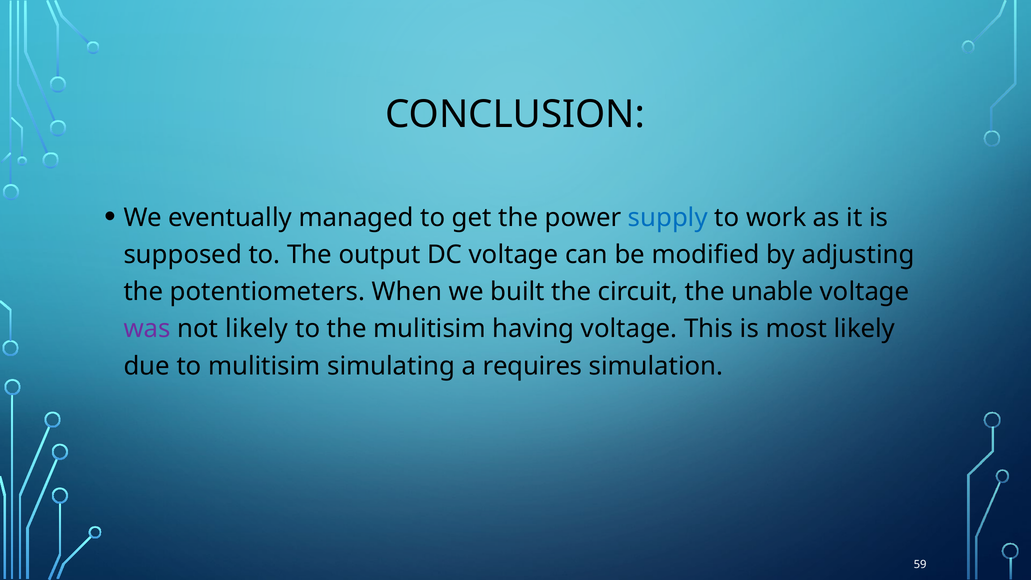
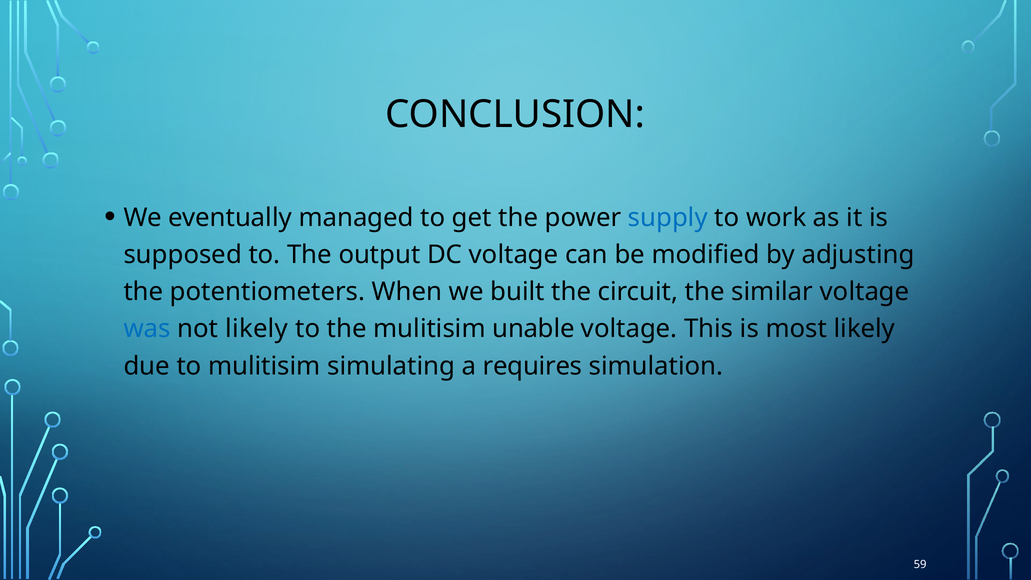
unable: unable -> similar (772, 292)
was colour: purple -> blue (147, 329)
having: having -> unable (533, 329)
